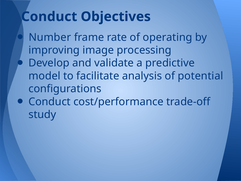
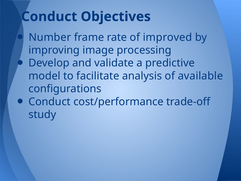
operating: operating -> improved (167, 37)
potential: potential -> available (200, 76)
